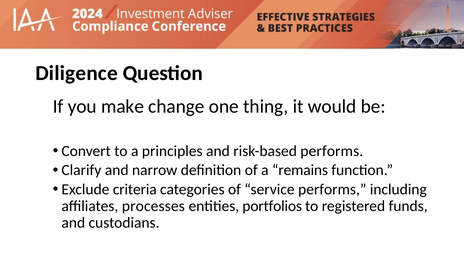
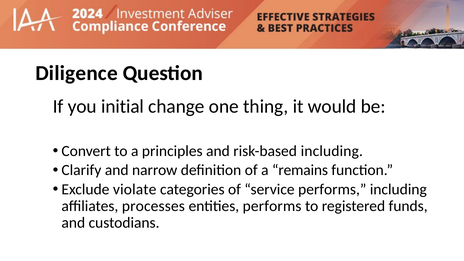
make: make -> initial (123, 106)
risk-based performs: performs -> including (332, 151)
criteria: criteria -> violate (135, 189)
entities portfolios: portfolios -> performs (272, 206)
